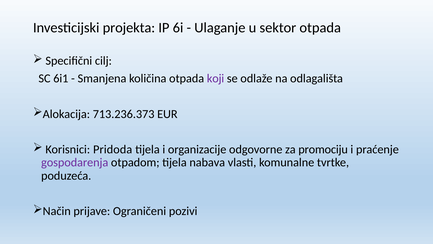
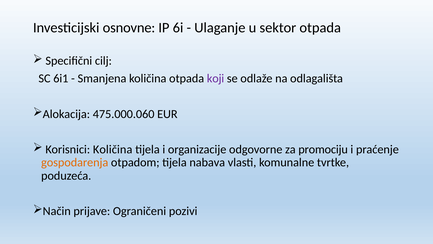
projekta: projekta -> osnovne (129, 28)
713.236.373: 713.236.373 -> 475.000.060 (124, 114)
Korisnici Pridoda: Pridoda -> Količina (113, 149)
gospodarenja colour: purple -> orange (75, 162)
